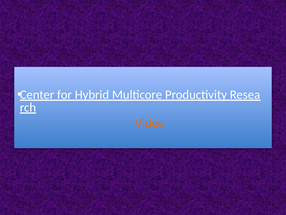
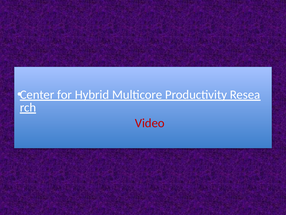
Video colour: orange -> red (150, 123)
